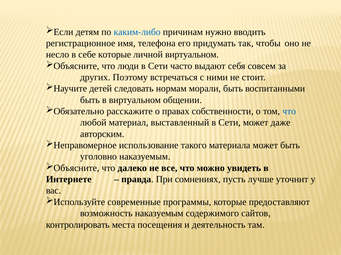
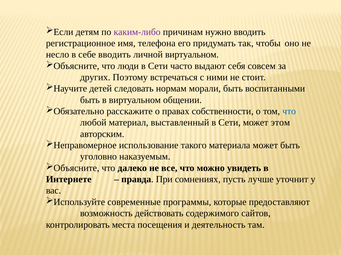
каким-либо colour: blue -> purple (137, 32)
себе которые: которые -> вводить (115, 55)
даже: даже -> этом (280, 123)
возможность наказуемым: наказуемым -> действовать (159, 214)
